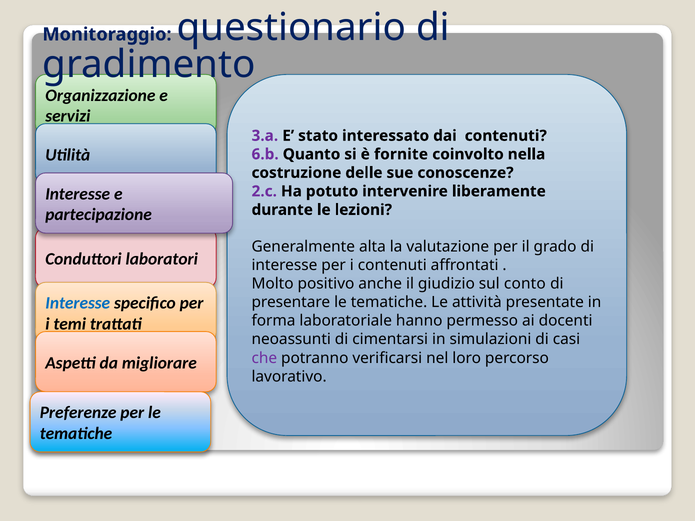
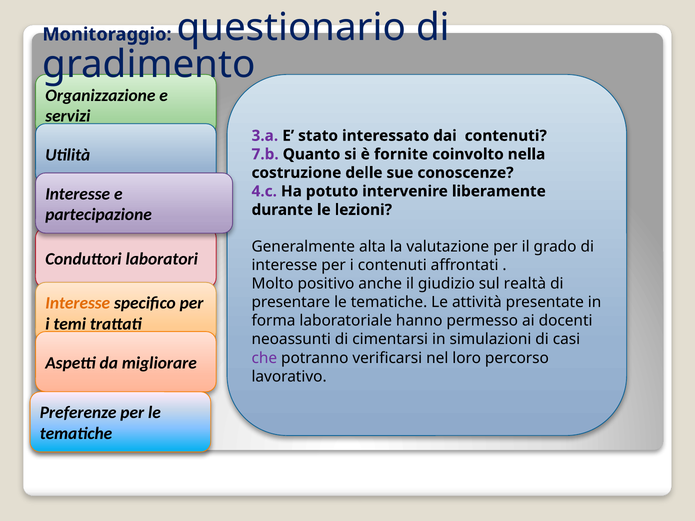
6.b: 6.b -> 7.b (265, 154)
2.c: 2.c -> 4.c (264, 191)
conto: conto -> realtà (525, 284)
Interesse colour: blue -> orange (78, 303)
